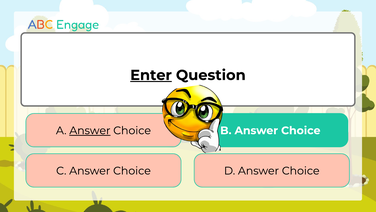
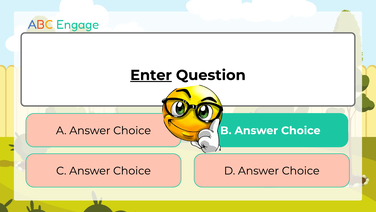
Answer underline: present -> none (90, 130)
